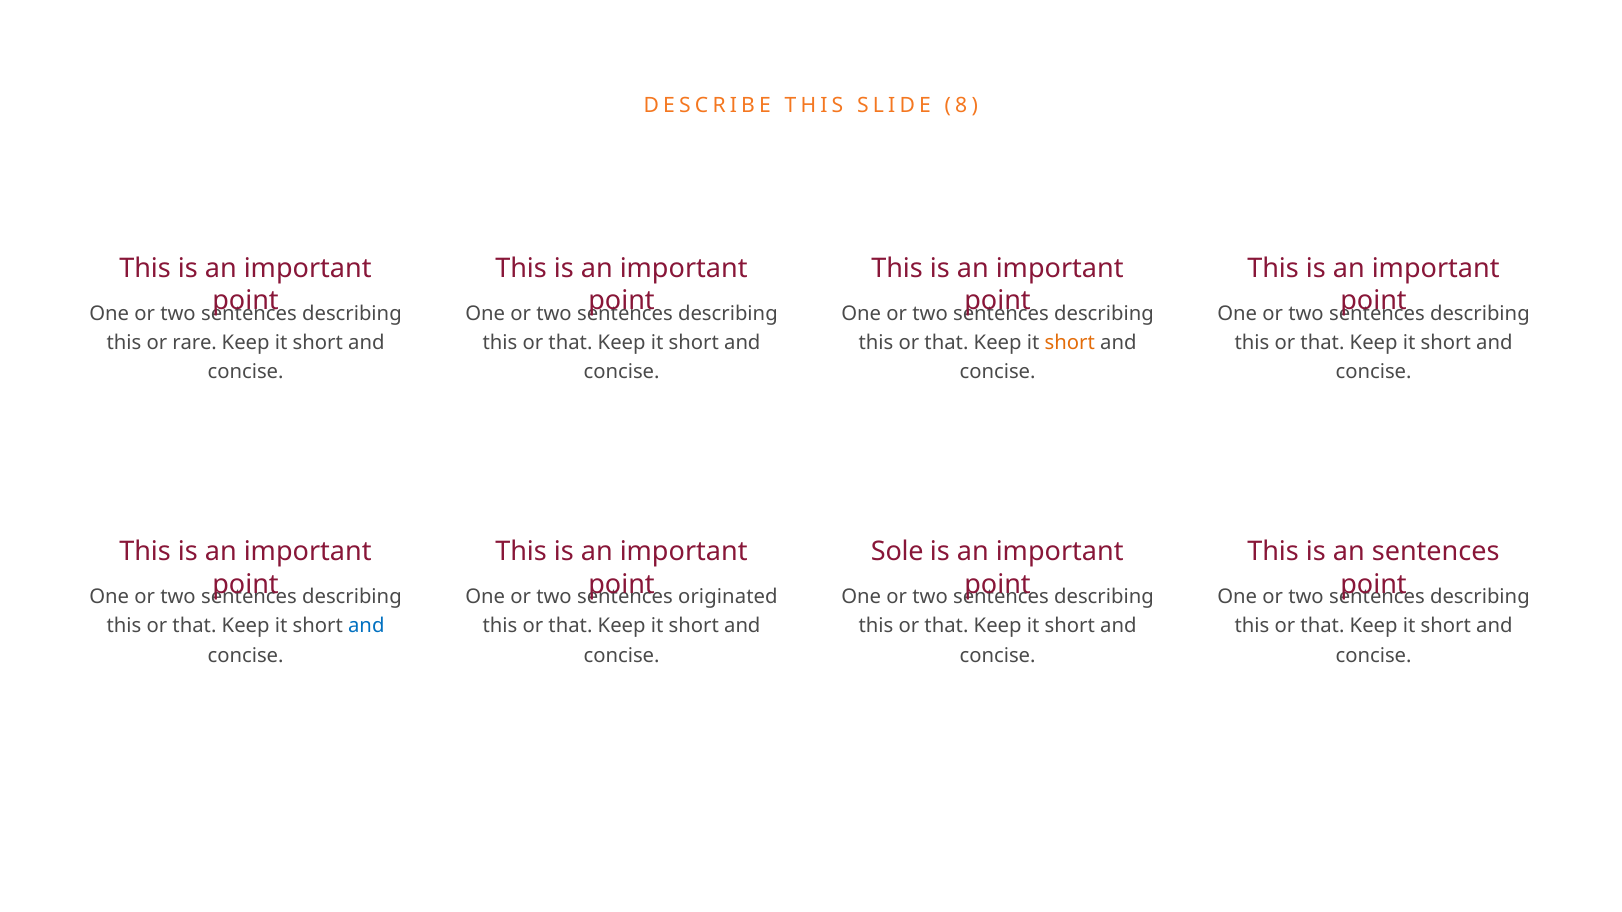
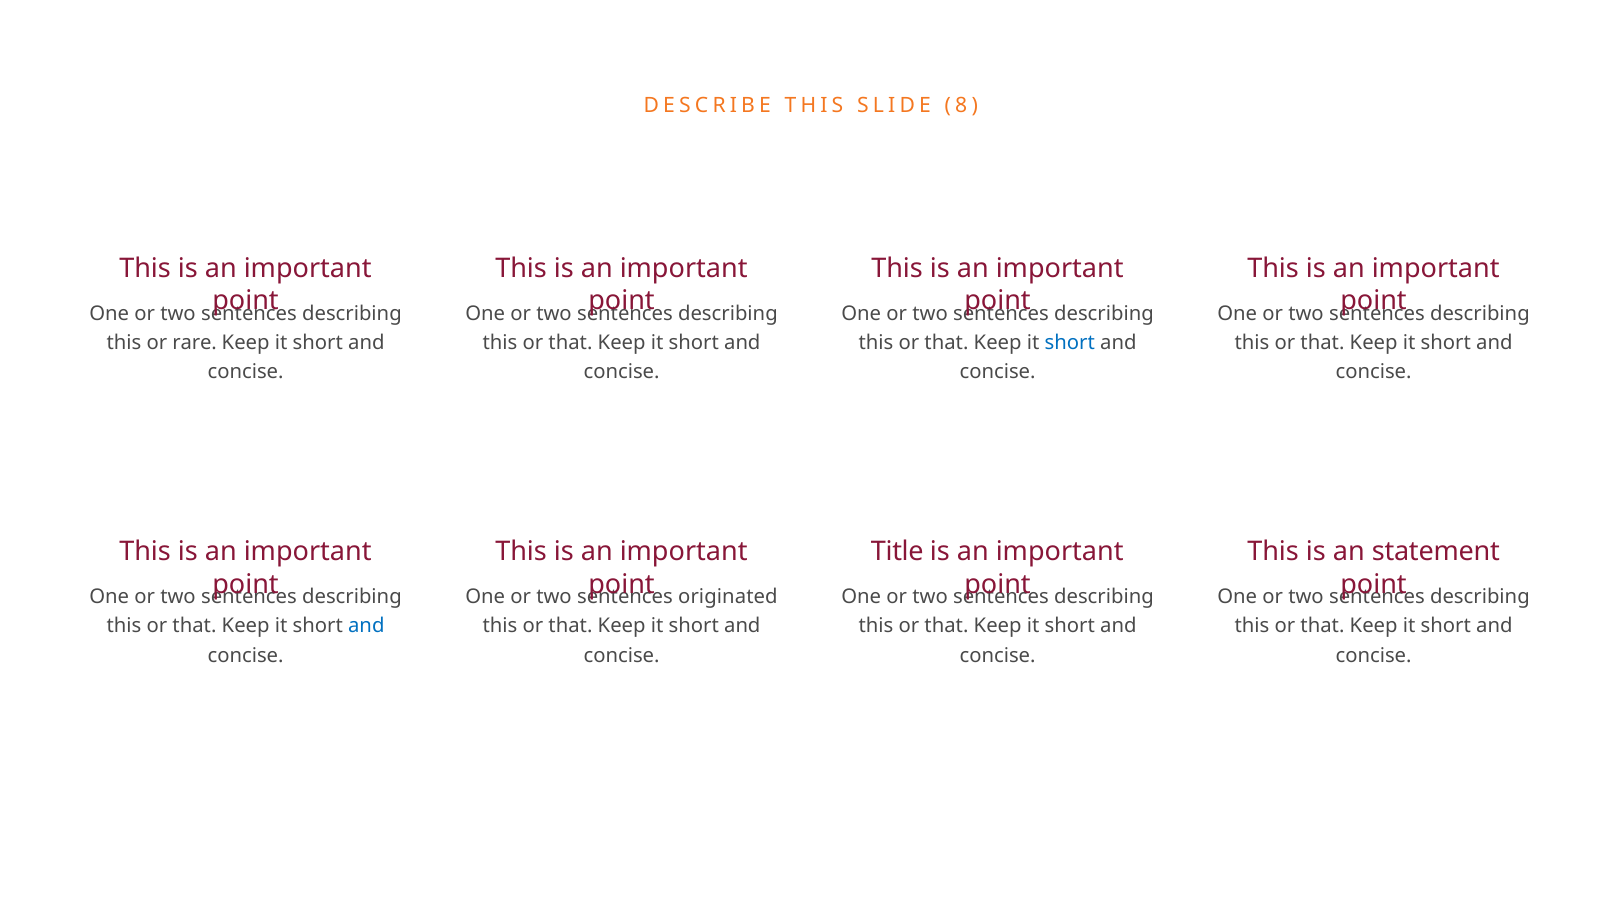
short colour: orange -> blue (1070, 343)
Sole: Sole -> Title (897, 552)
an sentences: sentences -> statement (1436, 552)
